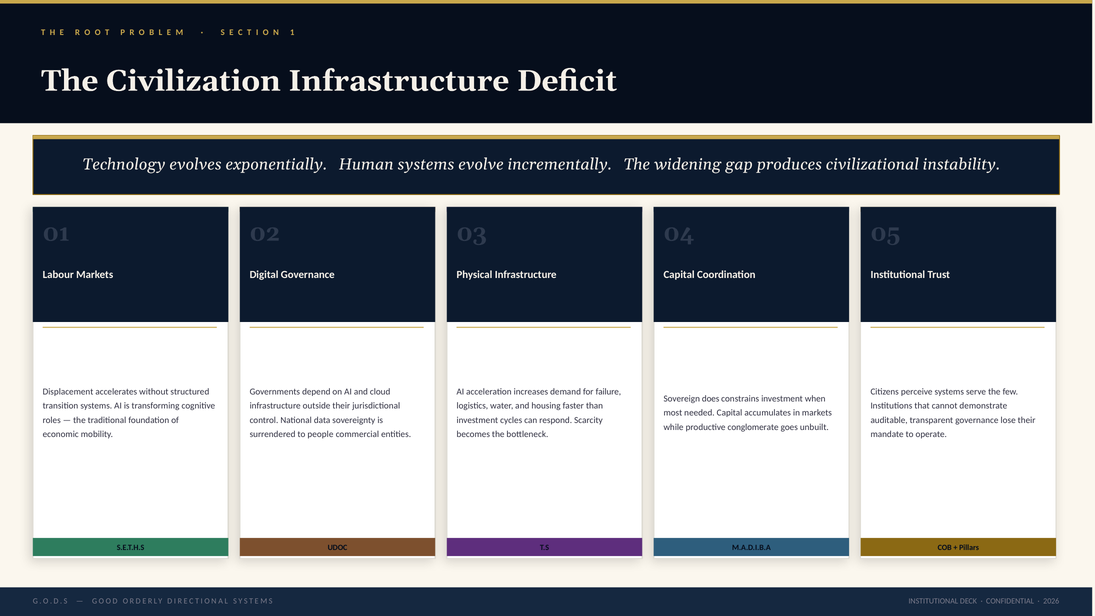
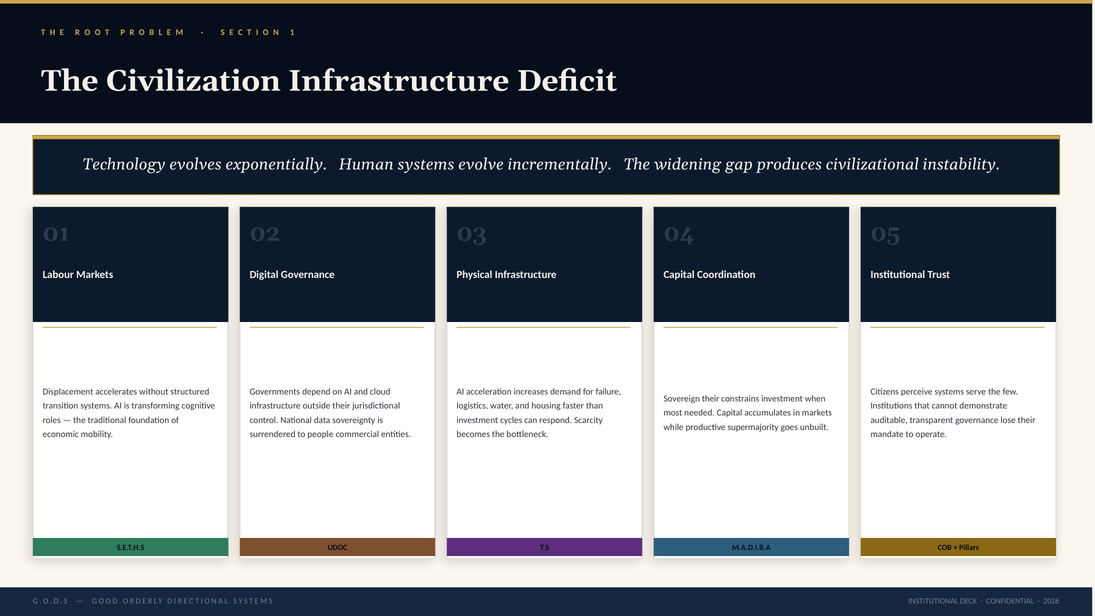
Sovereign does: does -> their (711, 399)
conglomerate: conglomerate -> supermajority (753, 427)
